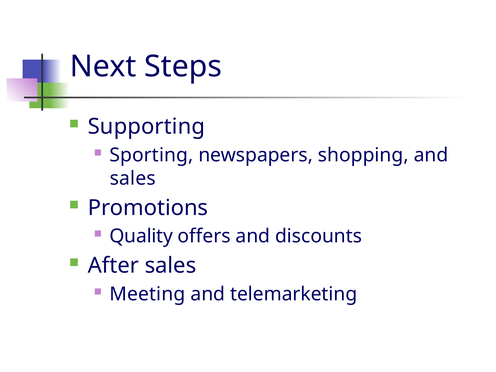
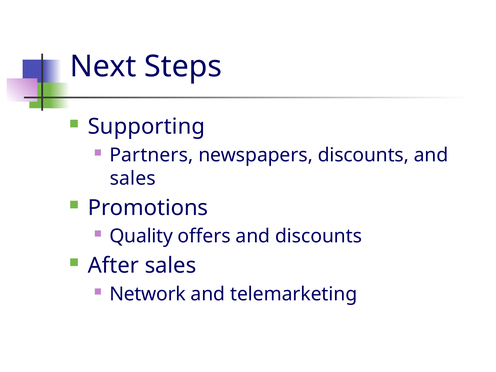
Sporting: Sporting -> Partners (151, 155)
newspapers shopping: shopping -> discounts (363, 155)
Meeting: Meeting -> Network (148, 294)
